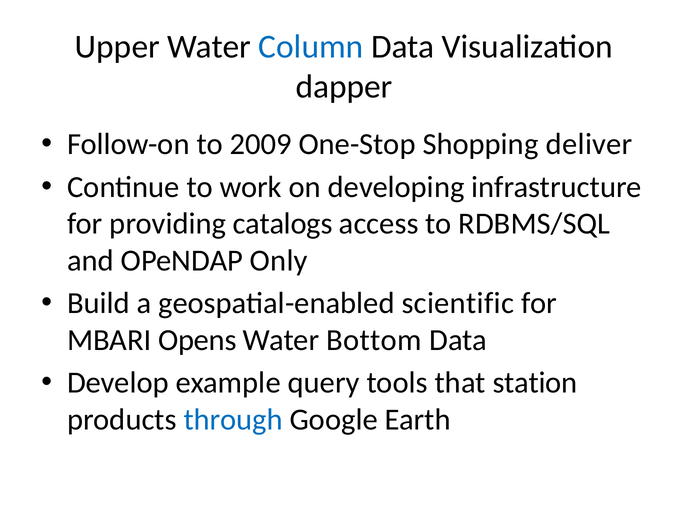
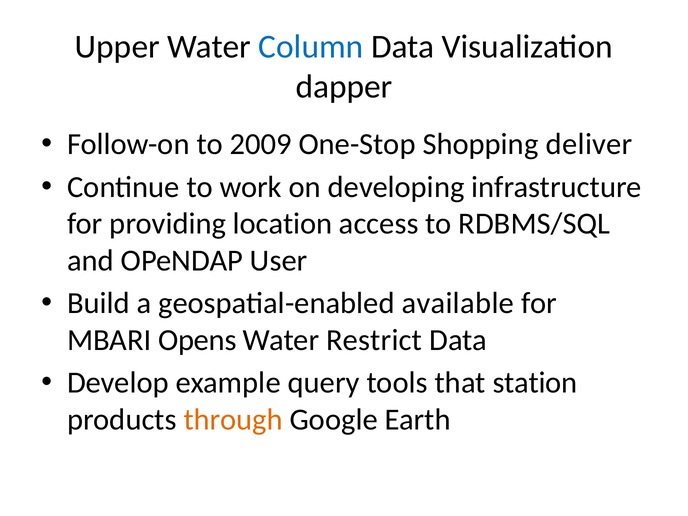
catalogs: catalogs -> location (283, 224)
Only: Only -> User (279, 261)
scientific: scientific -> available (458, 303)
Bottom: Bottom -> Restrict (374, 340)
through colour: blue -> orange (233, 420)
